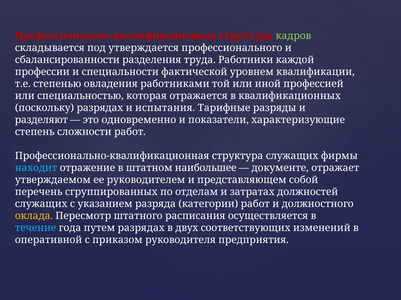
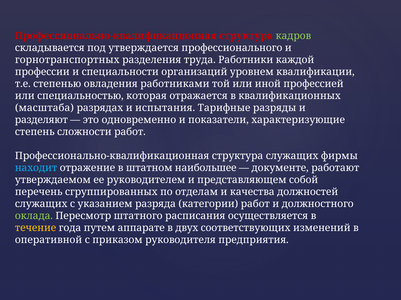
сбалансированности: сбалансированности -> горнотранспортных (67, 60)
фактической: фактической -> организаций (194, 72)
поскольку: поскольку -> масштаба (44, 108)
отражает: отражает -> работают (335, 168)
затратах: затратах -> качества (252, 192)
оклада colour: yellow -> light green (34, 216)
течение colour: light blue -> yellow (36, 228)
путем разрядах: разрядах -> аппарате (141, 228)
